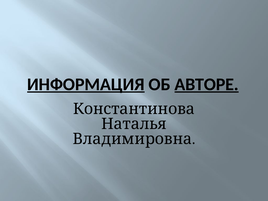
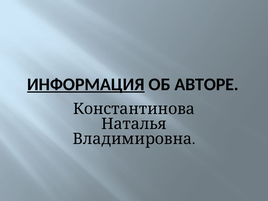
АВТОРЕ underline: present -> none (207, 84)
